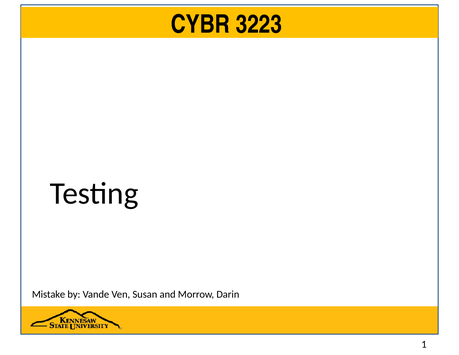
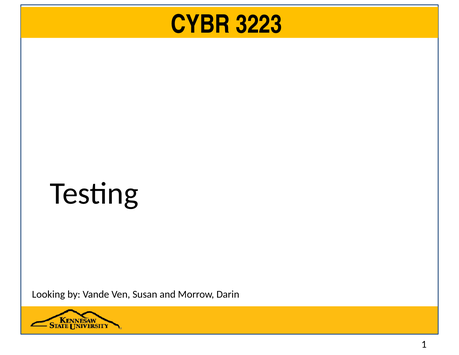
Mistake: Mistake -> Looking (48, 294)
